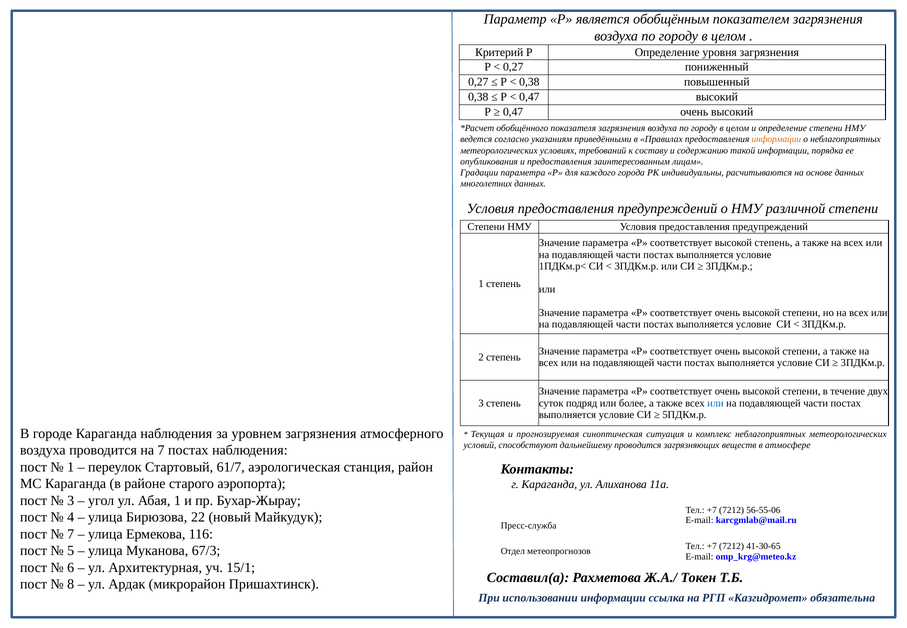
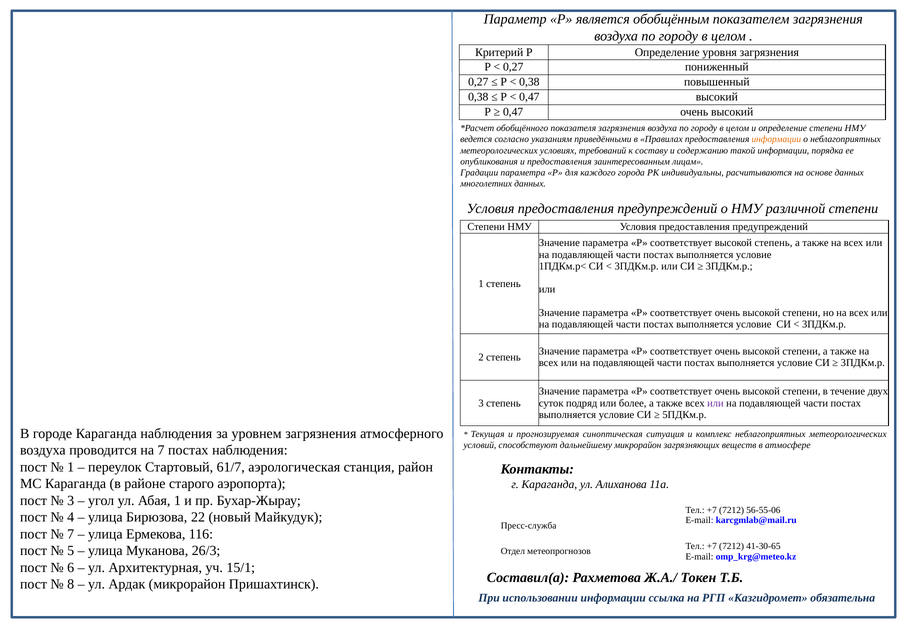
или colour: blue -> purple (715, 403)
дальнейшему проводится: проводится -> микрорайон (638, 445)
67/3: 67/3 -> 26/3 (206, 551)
